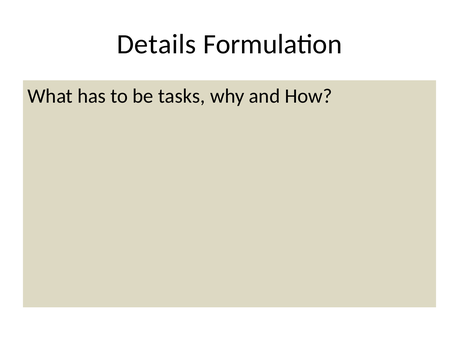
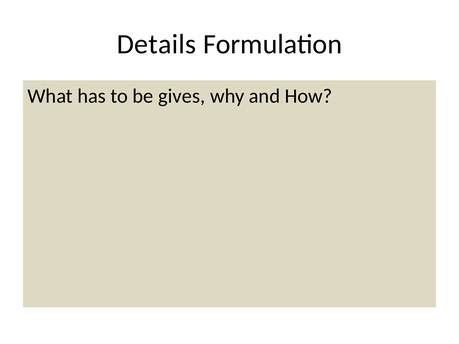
tasks: tasks -> gives (182, 96)
